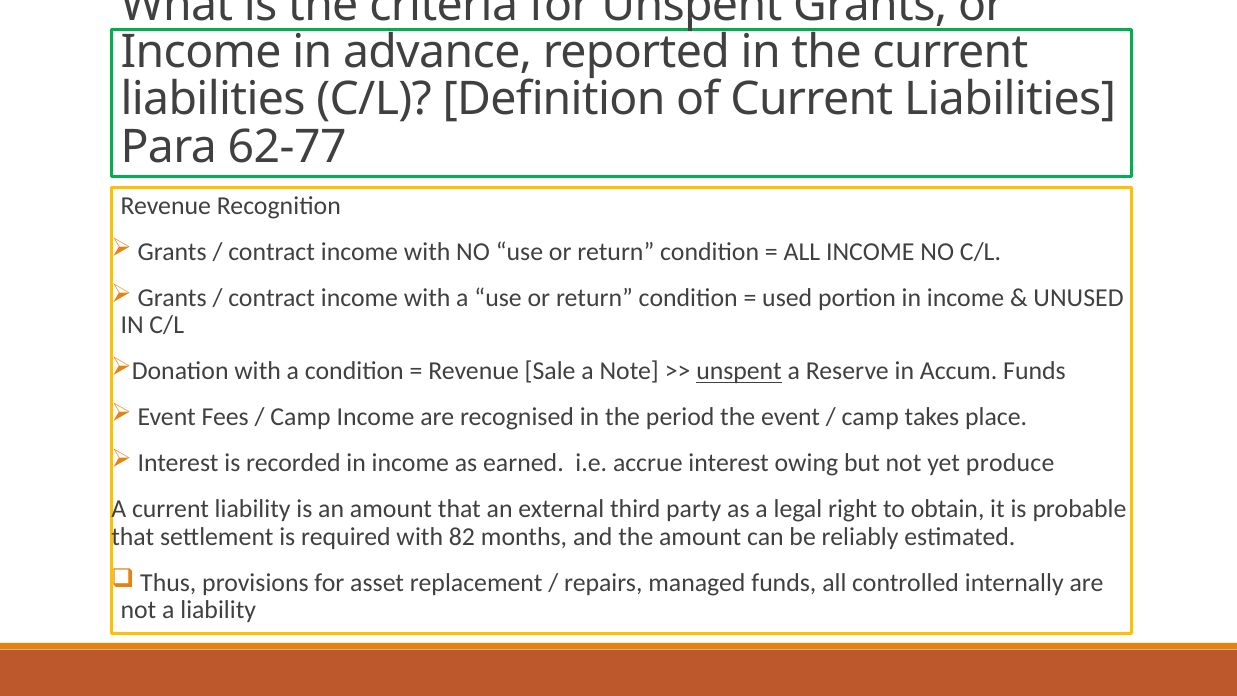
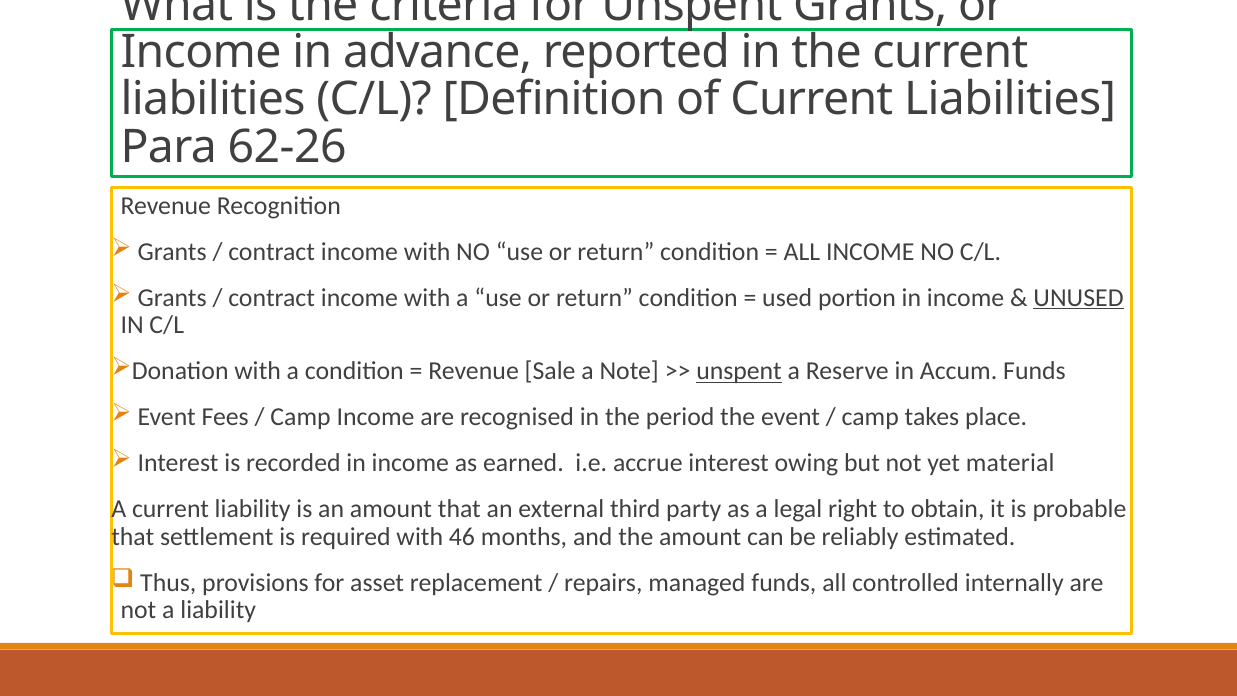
62-77: 62-77 -> 62-26 (287, 147)
UNUSED underline: none -> present (1079, 297)
produce: produce -> material (1010, 463)
82: 82 -> 46 (462, 537)
